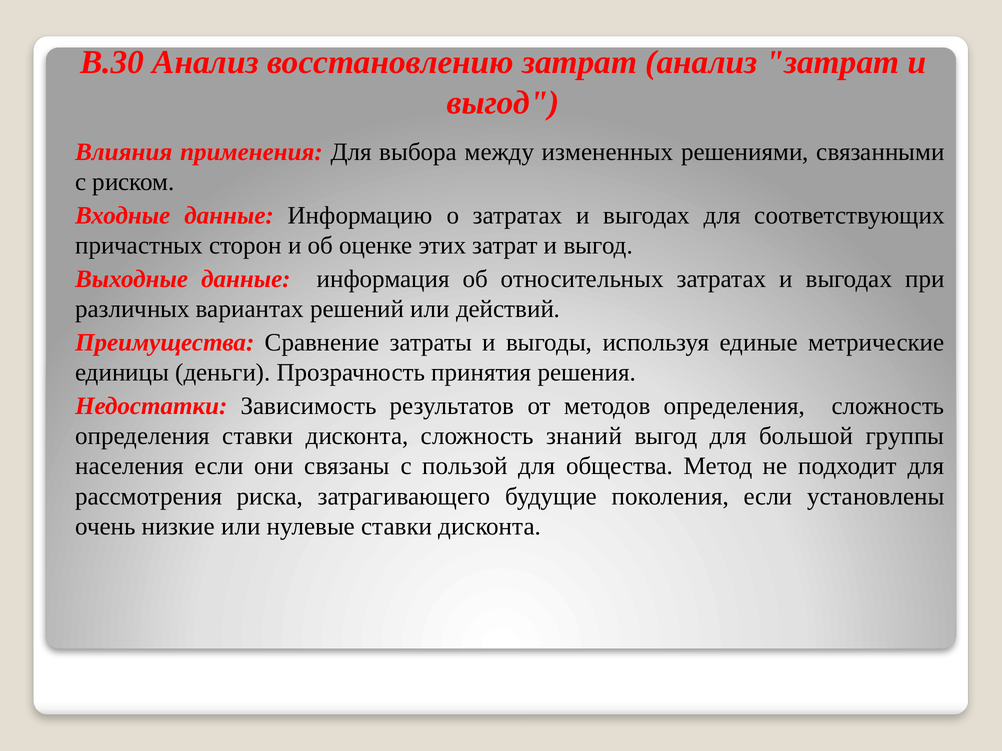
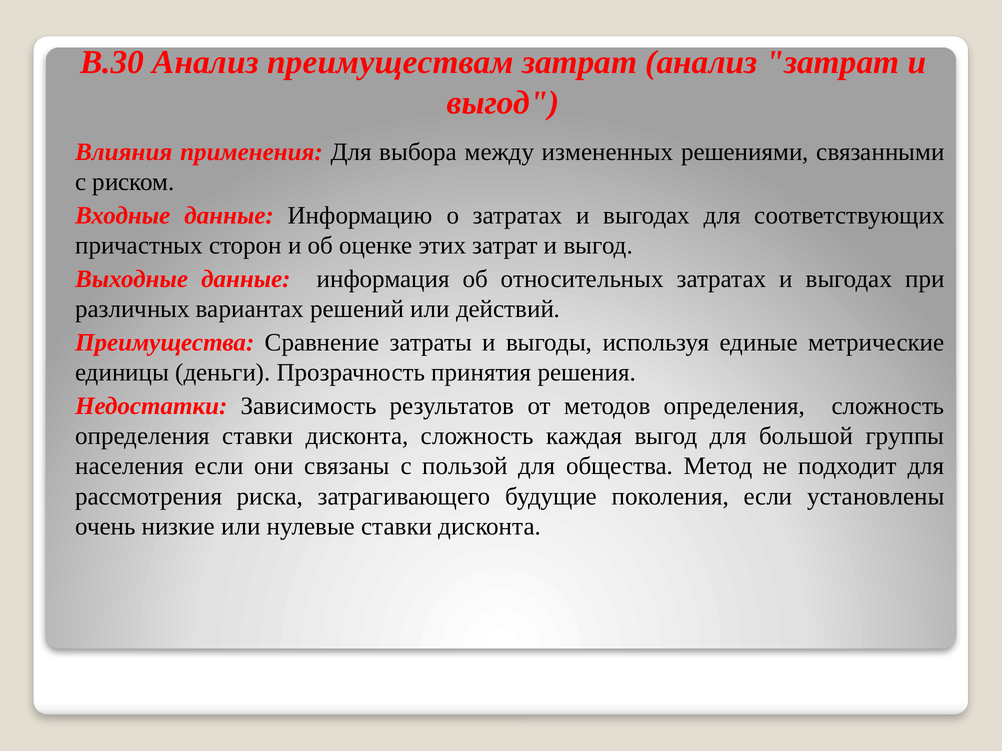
восстановлению: восстановлению -> преимуществам (390, 63)
знаний: знаний -> каждая (584, 436)
